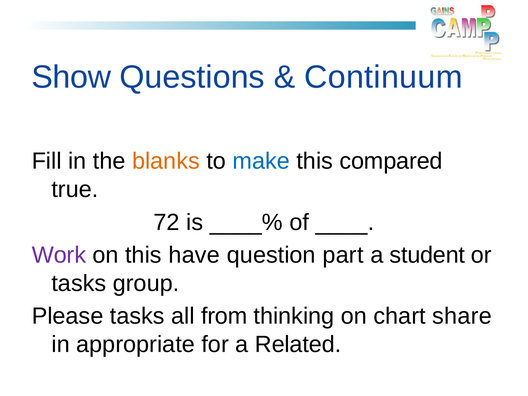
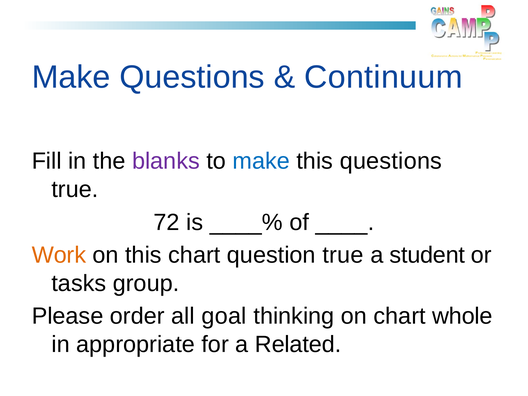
Show: Show -> Make (71, 77)
blanks colour: orange -> purple (166, 161)
this compared: compared -> questions (391, 161)
Work colour: purple -> orange (59, 255)
this have: have -> chart (194, 255)
question part: part -> true (343, 255)
Please tasks: tasks -> order (137, 316)
from: from -> goal (224, 316)
share: share -> whole (462, 316)
